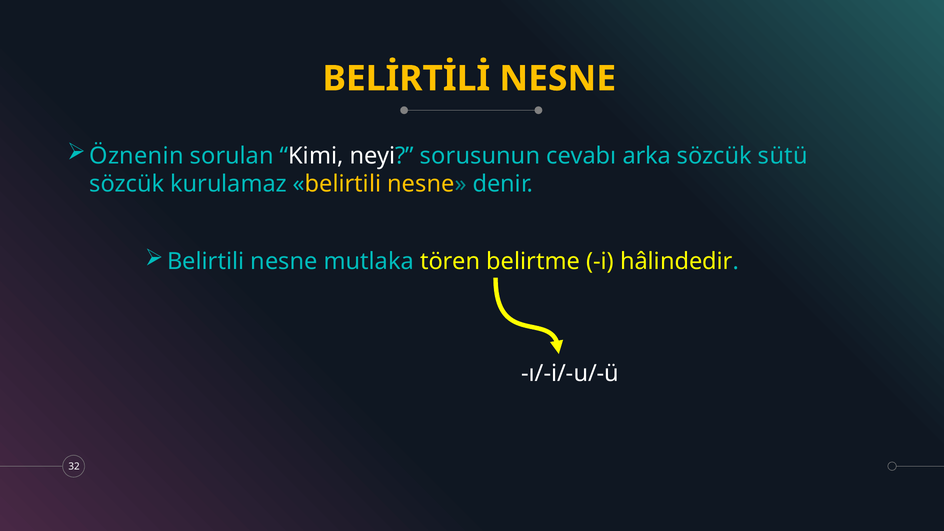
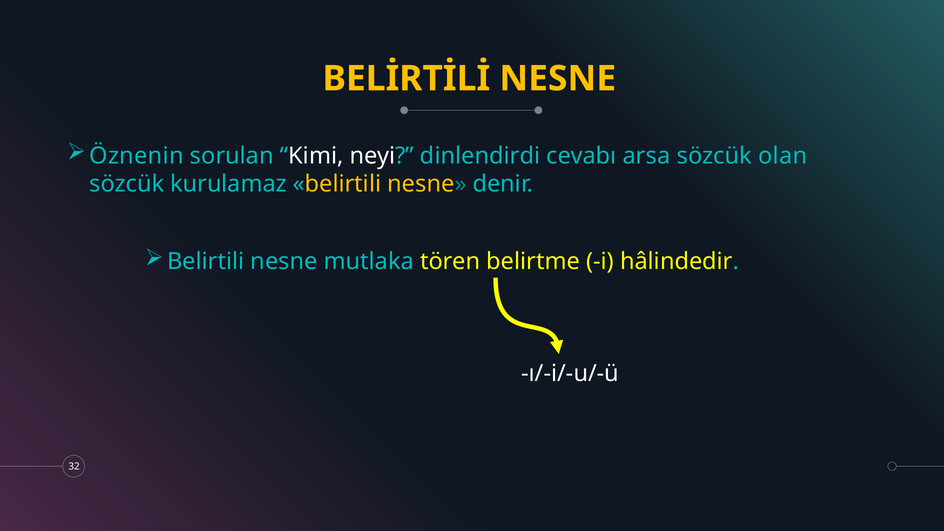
sorusunun: sorusunun -> dinlendirdi (480, 156)
arka: arka -> arsa (647, 156)
sütü: sütü -> olan (783, 156)
